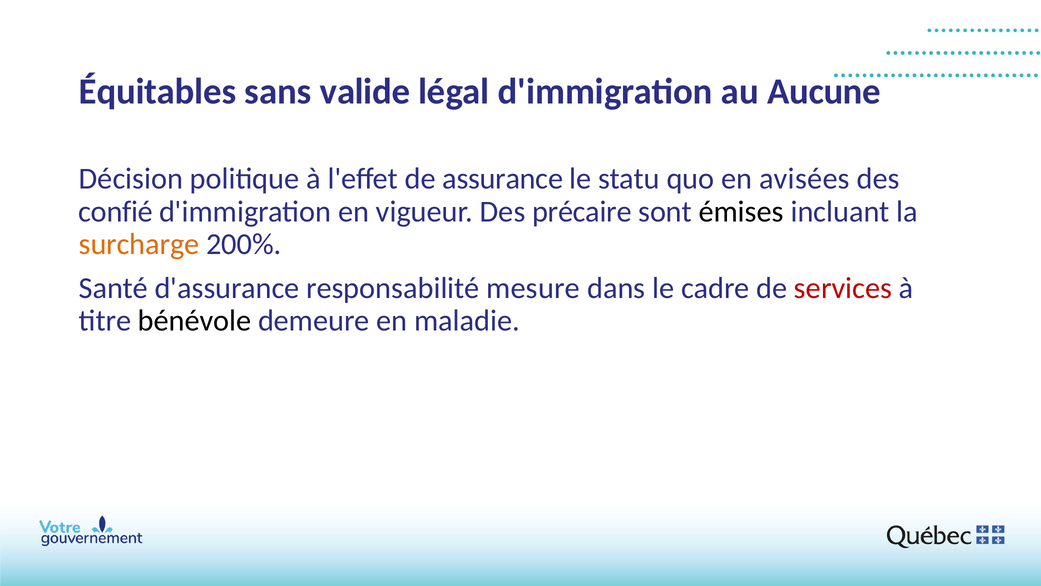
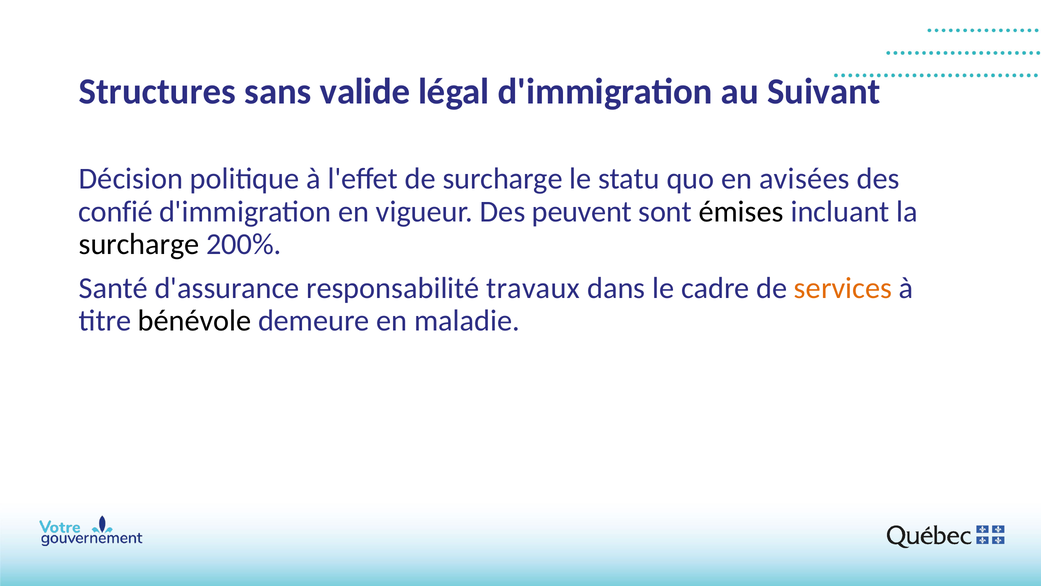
Équitables: Équitables -> Structures (157, 92)
Aucune: Aucune -> Suivant (824, 92)
de assurance: assurance -> surcharge (503, 179)
précaire: précaire -> peuvent (582, 211)
surcharge colour: orange -> black (139, 244)
mesure: mesure -> travaux (533, 288)
services colour: red -> orange (843, 288)
